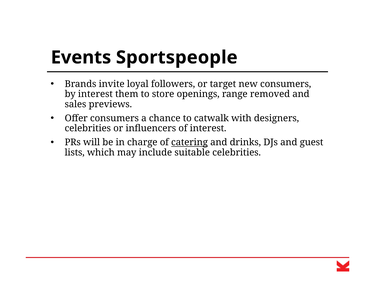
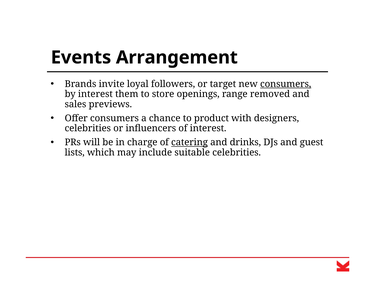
Sportspeople: Sportspeople -> Arrangement (177, 57)
consumers underline: none -> present (286, 84)
catwalk: catwalk -> product (211, 118)
